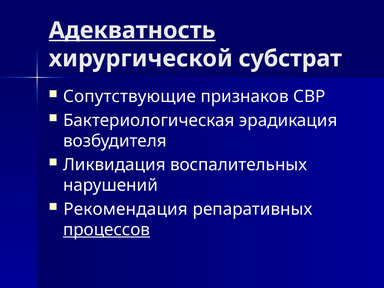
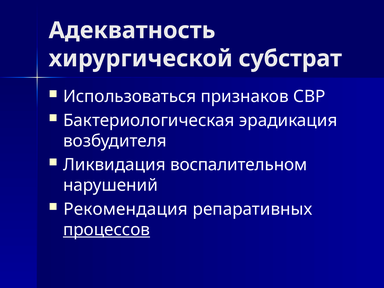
Адекватность underline: present -> none (132, 30)
Сопутствующие: Сопутствующие -> Использоваться (130, 97)
воспалительных: воспалительных -> воспалительном (239, 165)
